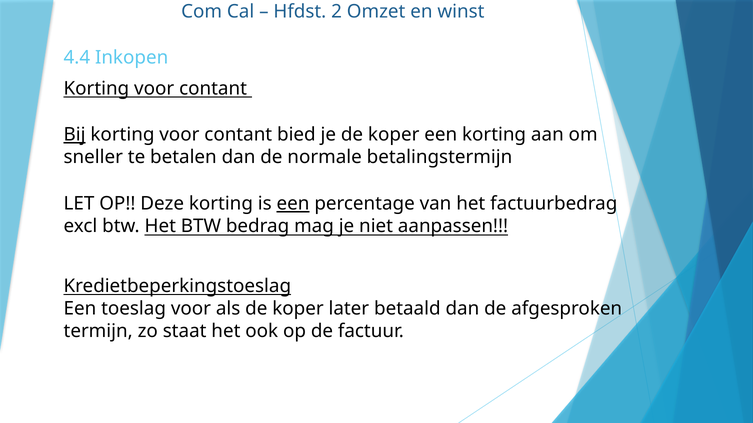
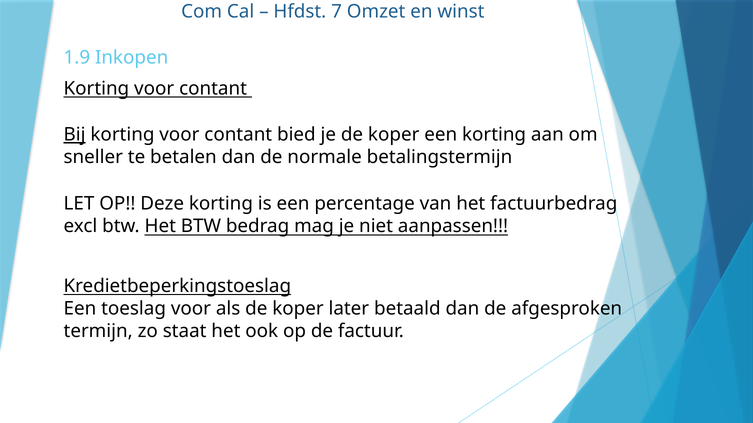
2: 2 -> 7 (337, 12)
4.4: 4.4 -> 1.9 (77, 58)
een underline: present -> none (293, 204)
